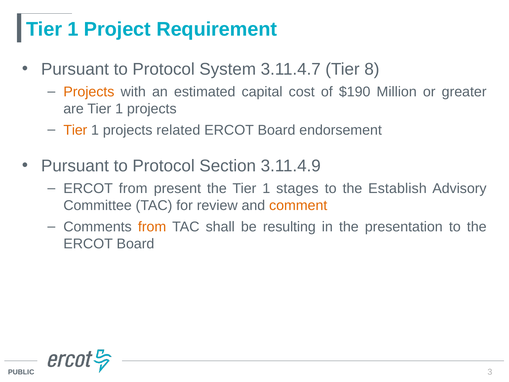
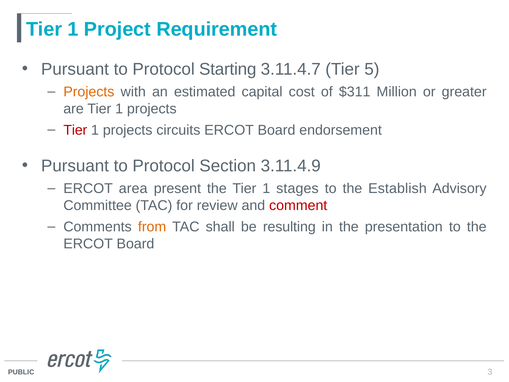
System: System -> Starting (228, 69)
8: 8 -> 5 (372, 69)
$190: $190 -> $311 (355, 92)
Tier colour: orange -> red (75, 130)
related: related -> circuits (178, 130)
ERCOT from: from -> area (133, 188)
comment colour: orange -> red (298, 205)
